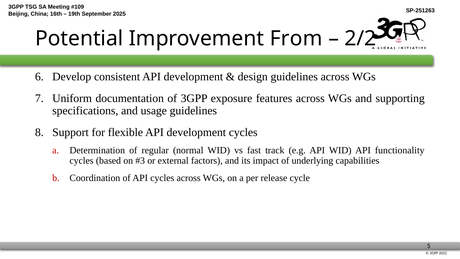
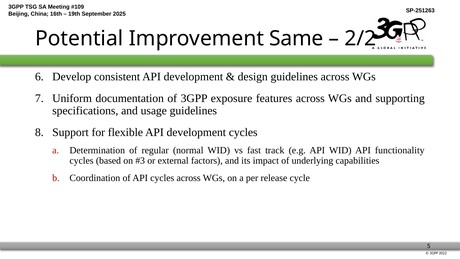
From: From -> Same (296, 39)
